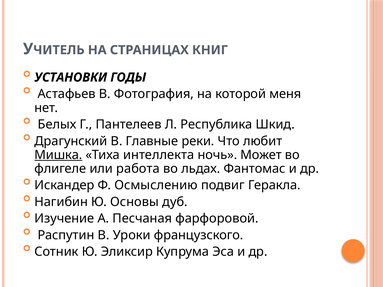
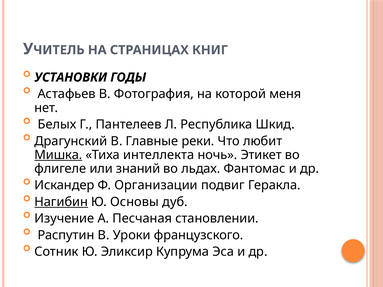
Может: Может -> Этикет (261, 155)
работа: работа -> знаний (138, 169)
Осмыслению: Осмыслению -> Организации (156, 185)
Нагибин underline: none -> present (61, 202)
фарфоровой: фарфоровой -> становлении (217, 219)
